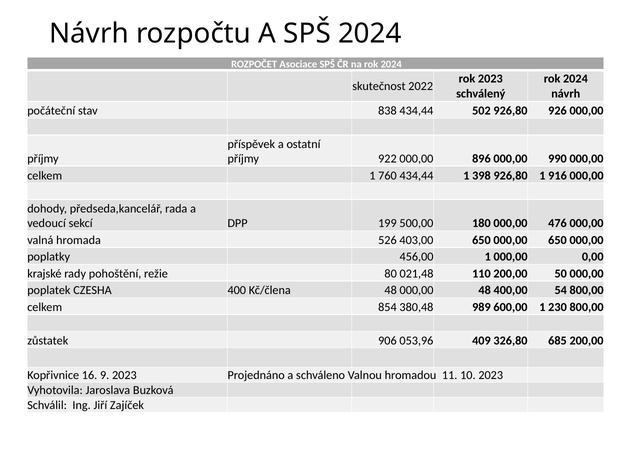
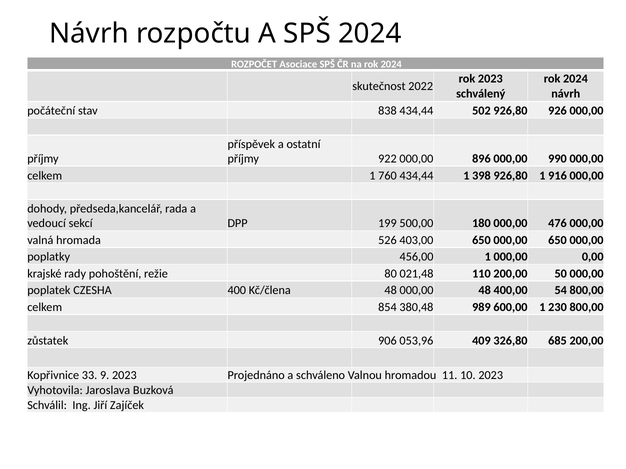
16: 16 -> 33 (90, 375)
